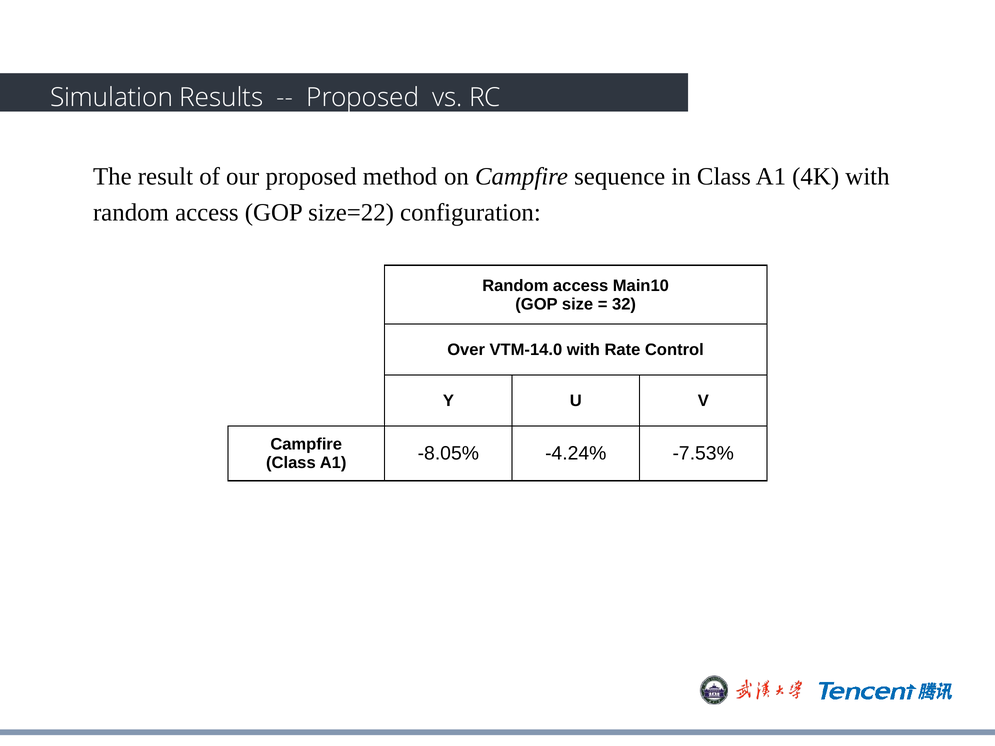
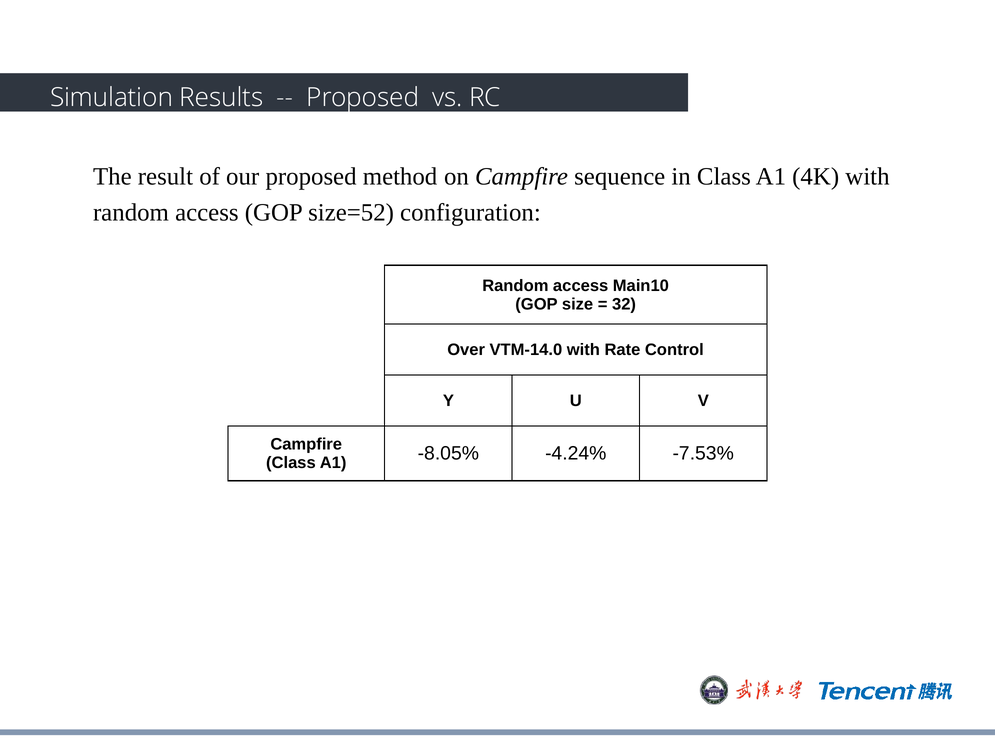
size=22: size=22 -> size=52 (351, 213)
